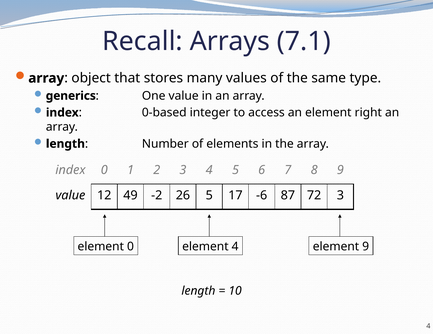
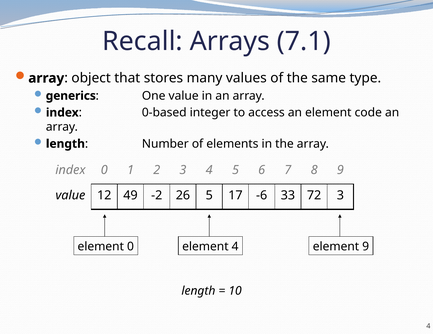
right: right -> code (368, 113)
87: 87 -> 33 (288, 196)
